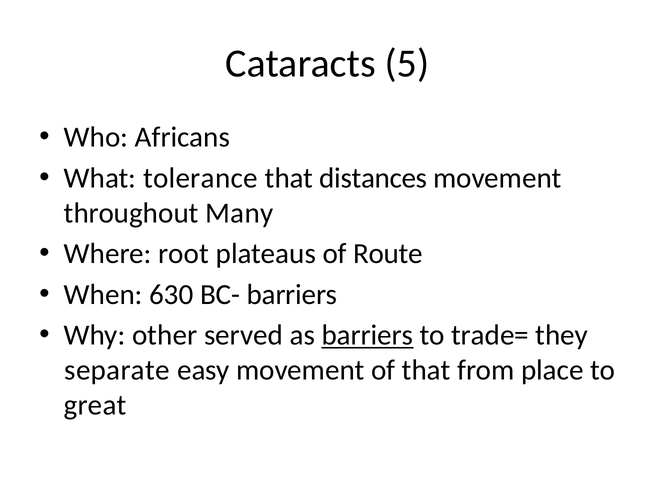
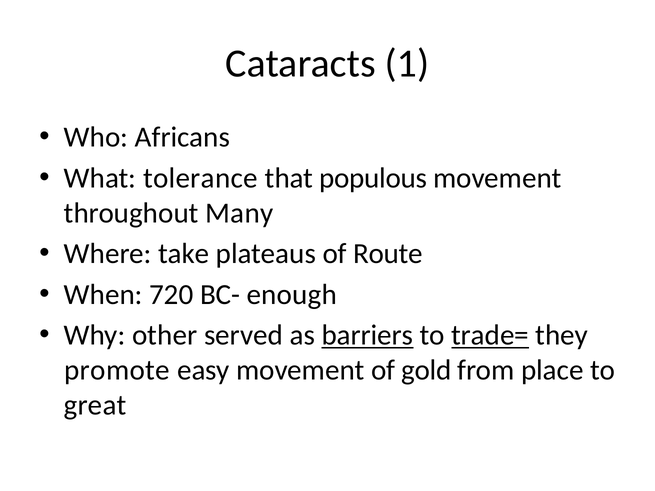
5: 5 -> 1 (407, 63)
distances: distances -> populous (373, 178)
root: root -> take (184, 254)
630: 630 -> 720 (171, 295)
BC- barriers: barriers -> enough (292, 295)
trade= underline: none -> present (490, 335)
separate: separate -> promote (117, 370)
of that: that -> gold (426, 370)
